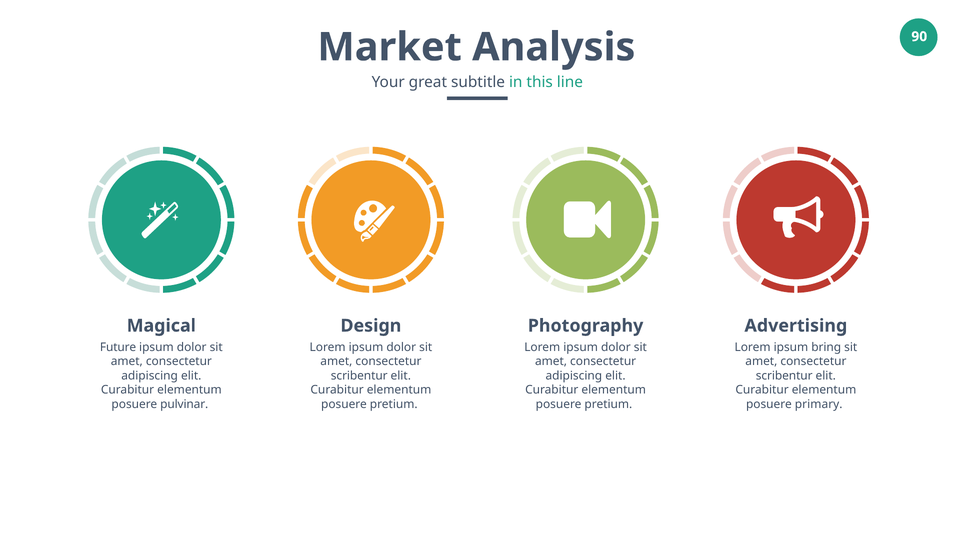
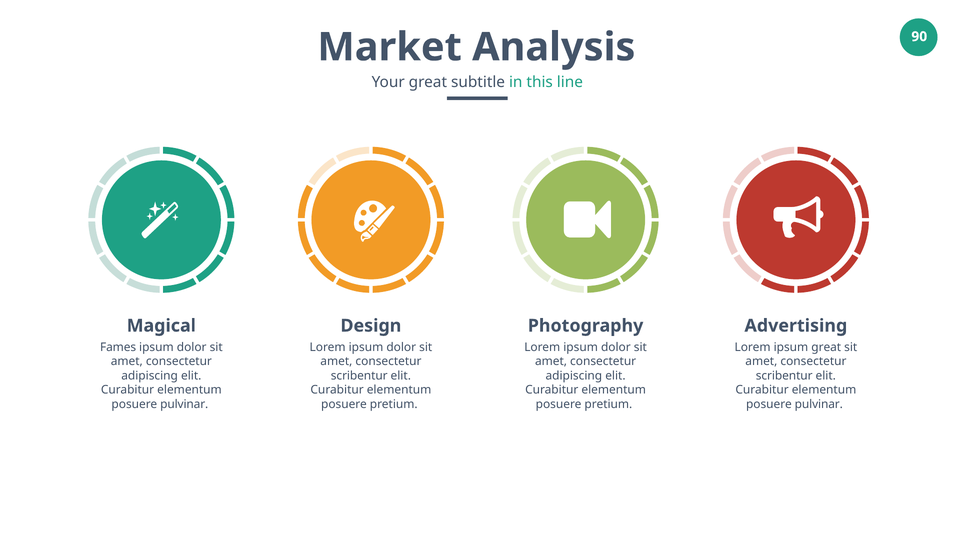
Future: Future -> Fames (118, 347)
ipsum bring: bring -> great (826, 347)
primary: primary -> pulvinar (819, 404)
